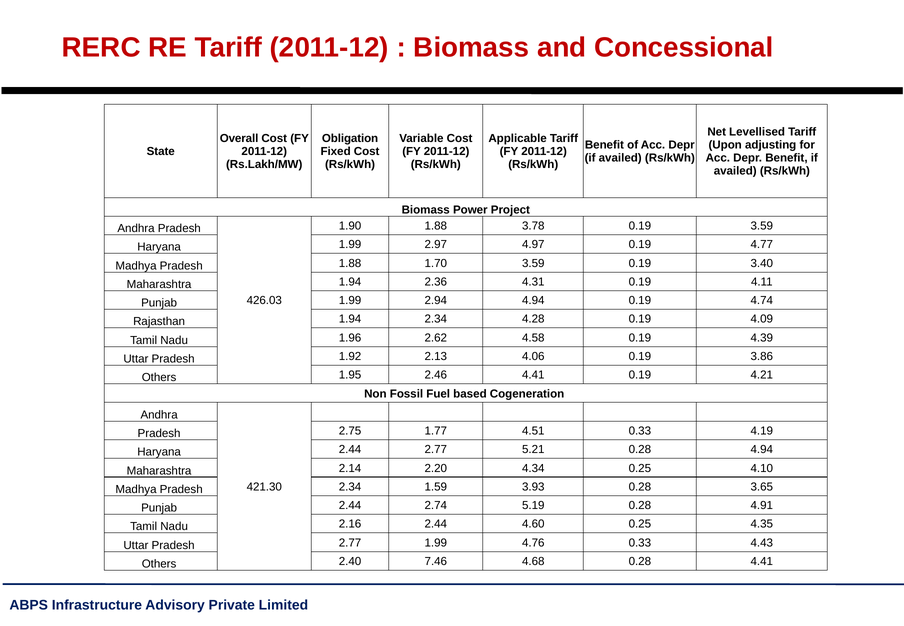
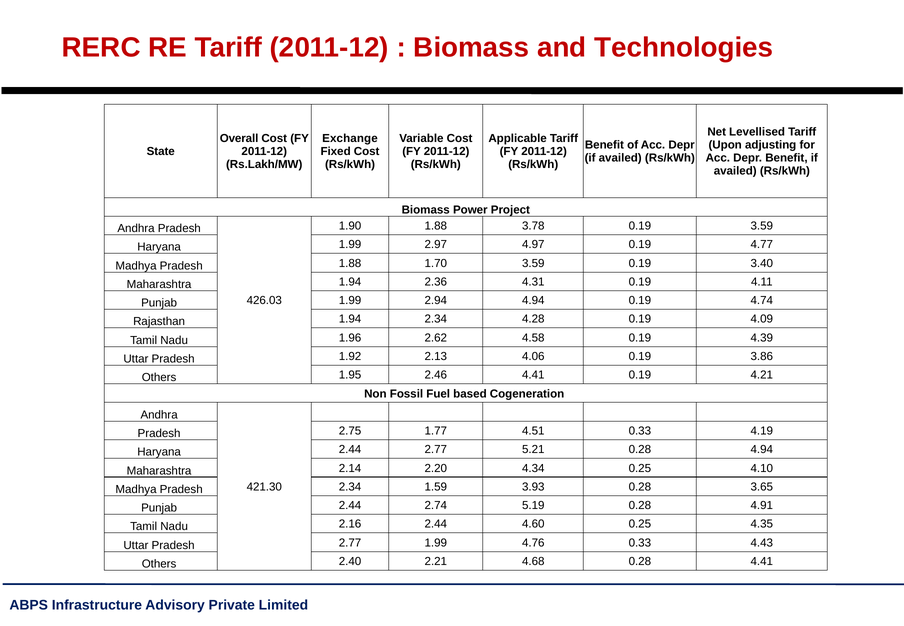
Concessional: Concessional -> Technologies (684, 47)
Obligation: Obligation -> Exchange (350, 138)
7.46: 7.46 -> 2.21 (436, 561)
